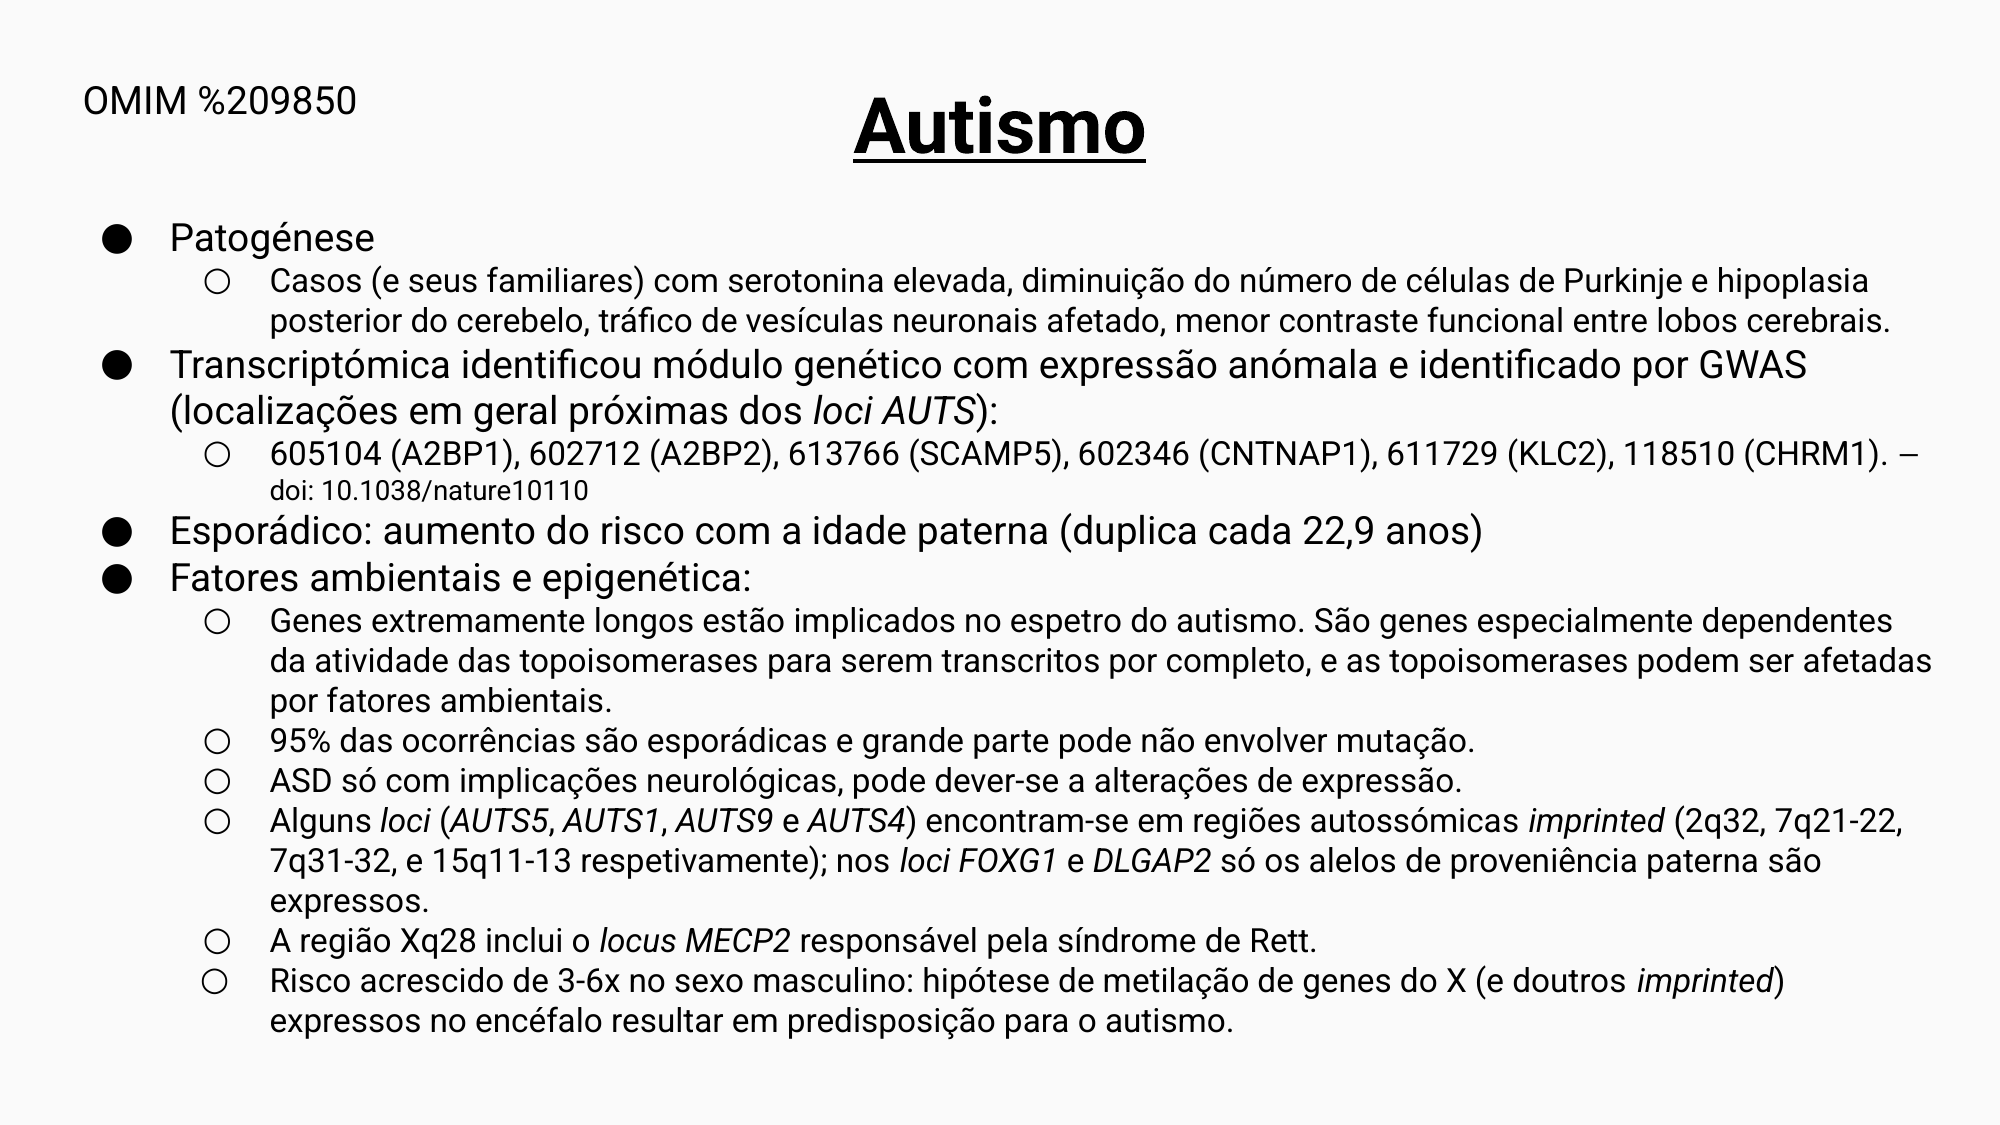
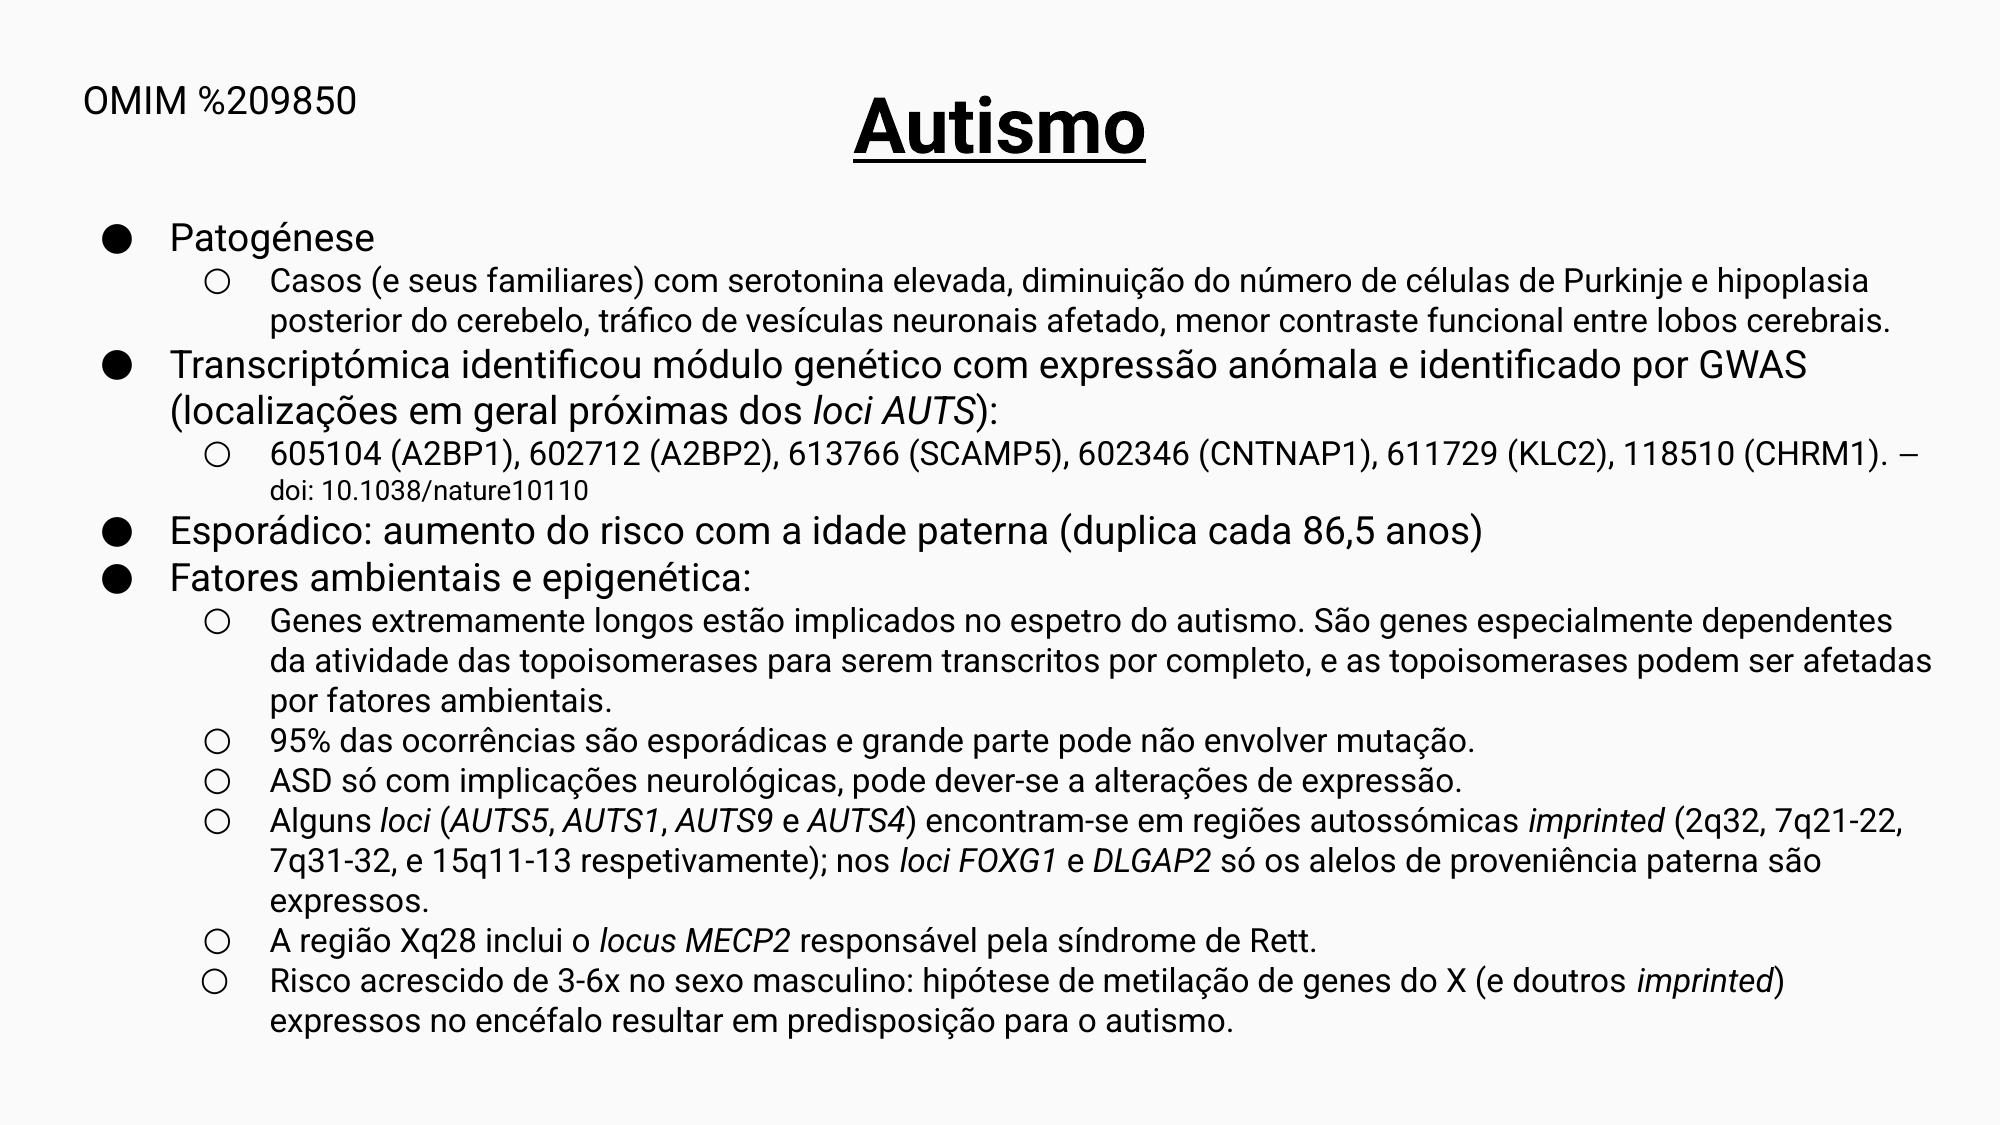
22,9: 22,9 -> 86,5 (1339, 532)
